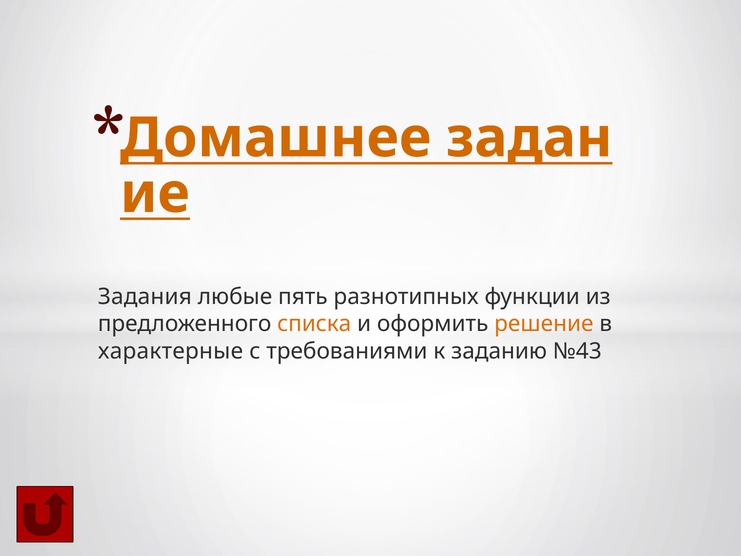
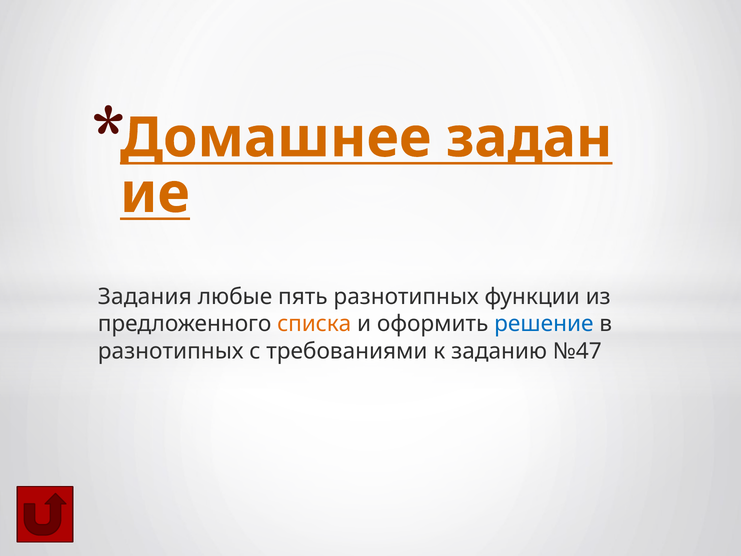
решение colour: orange -> blue (544, 324)
характерные: характерные -> разнотипных (171, 351)
№43: №43 -> №47 (577, 351)
